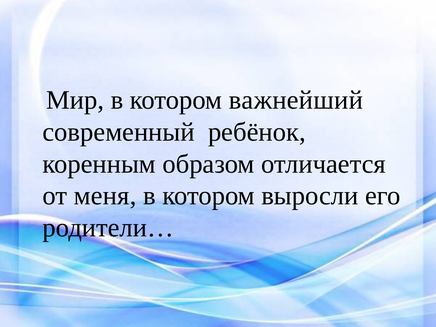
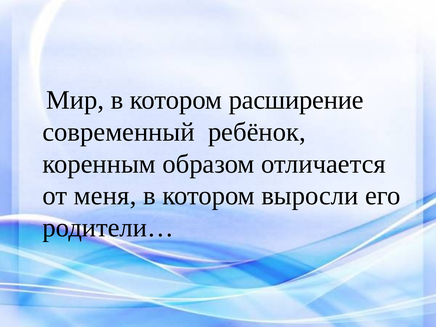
важнейший: важнейший -> расширение (296, 100)
